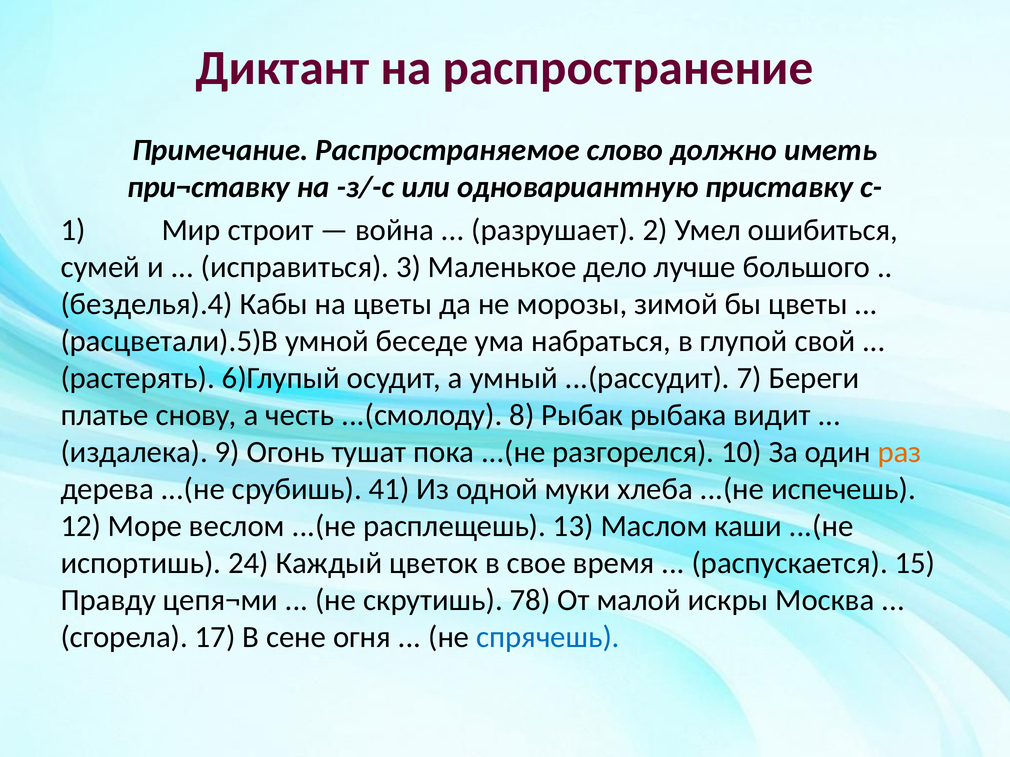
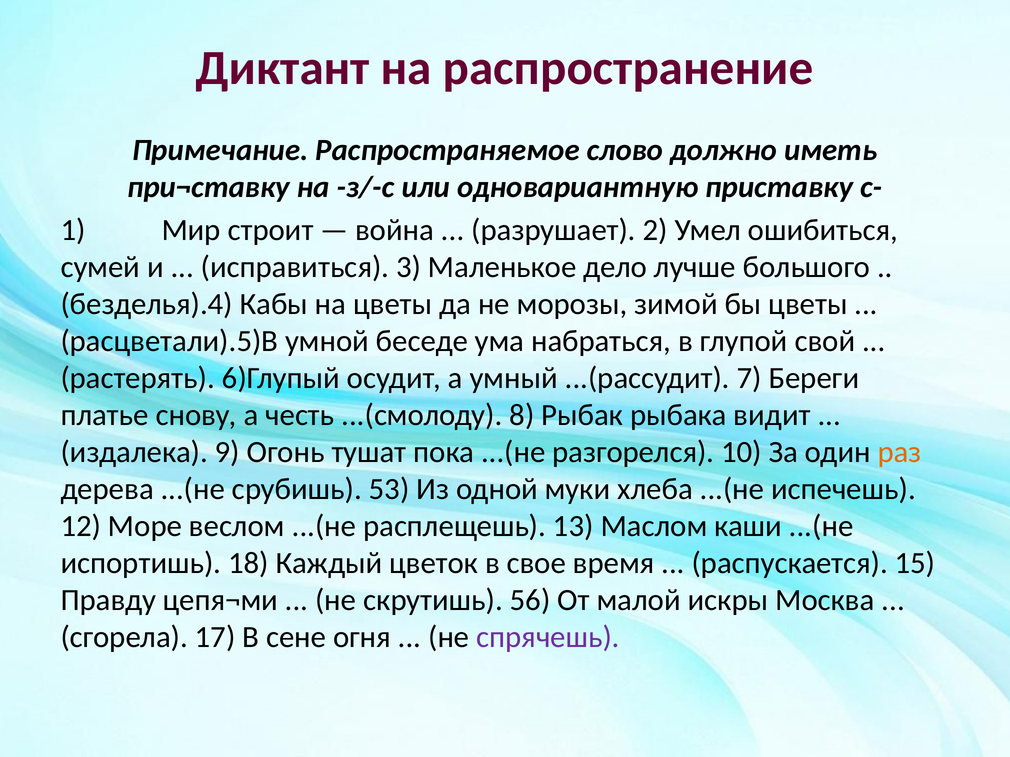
41: 41 -> 53 (389, 489)
24: 24 -> 18 (248, 563)
78: 78 -> 56 (530, 600)
спрячешь colour: blue -> purple (548, 637)
